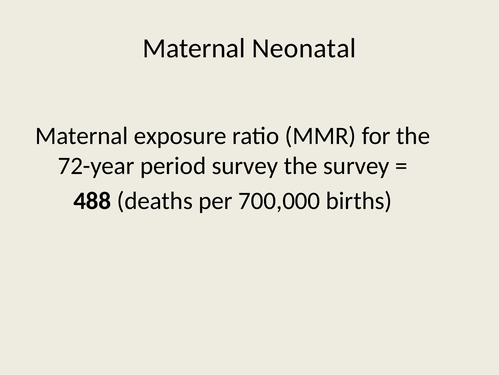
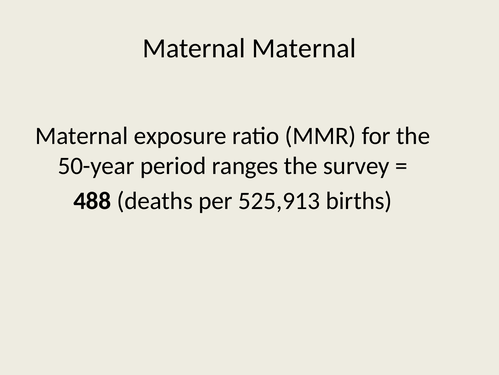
Neonatal: Neonatal -> Maternal (304, 48)
72-year: 72-year -> 50-year (96, 166)
period survey: survey -> ranges (245, 166)
700,000: 700,000 -> 525,913 (279, 201)
